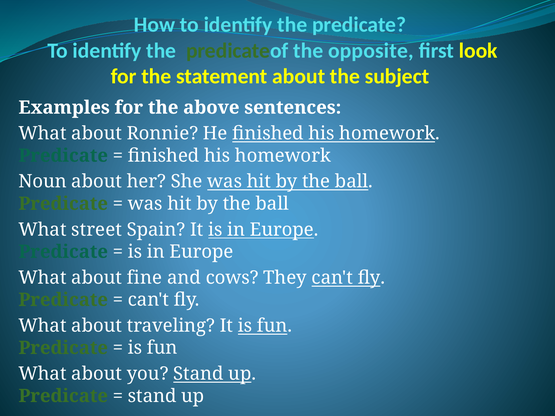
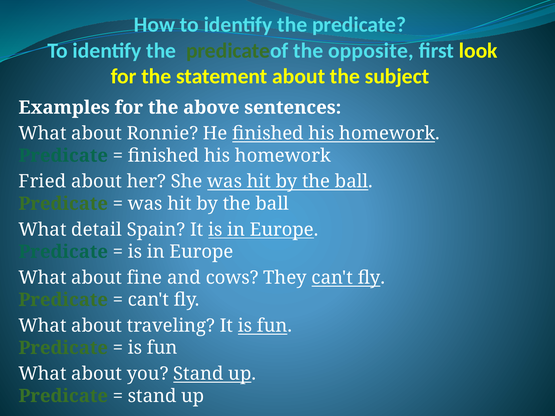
Noun: Noun -> Fried (42, 182)
street: street -> detail (97, 230)
